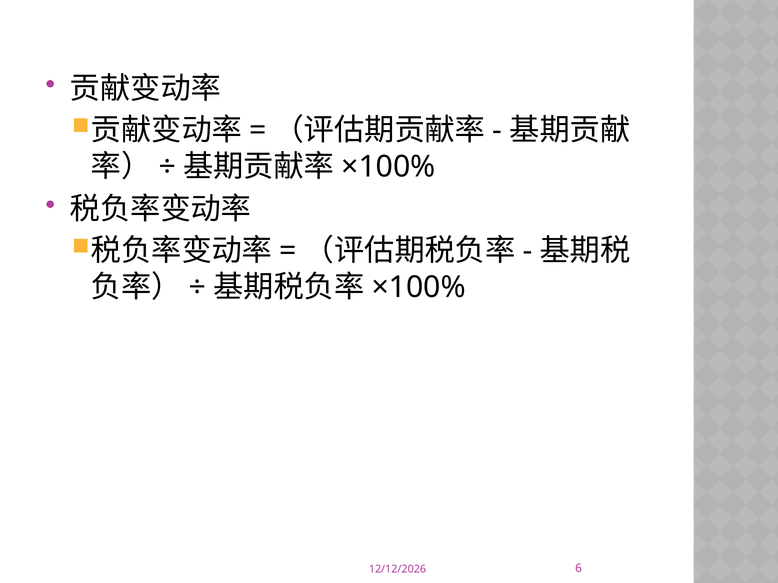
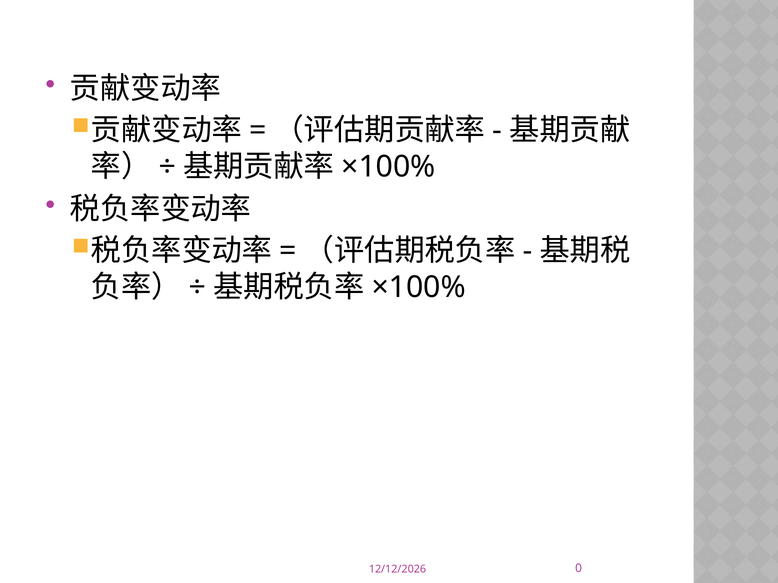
6: 6 -> 0 (579, 569)
